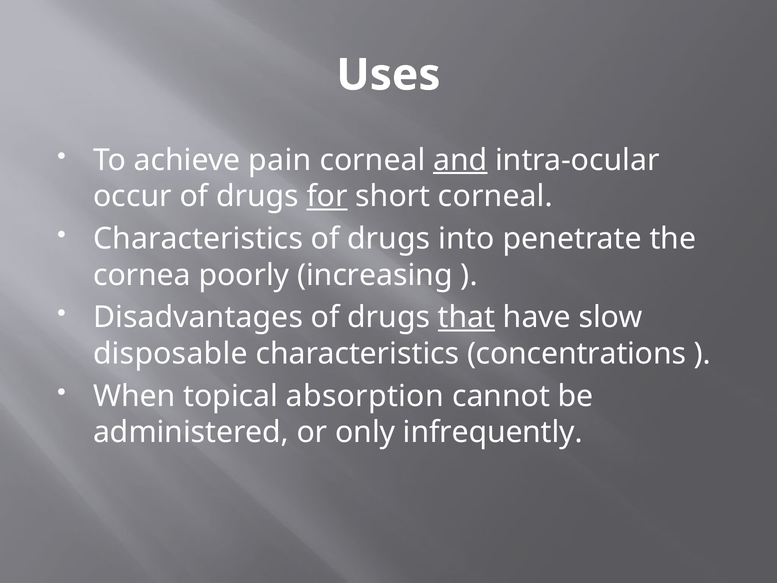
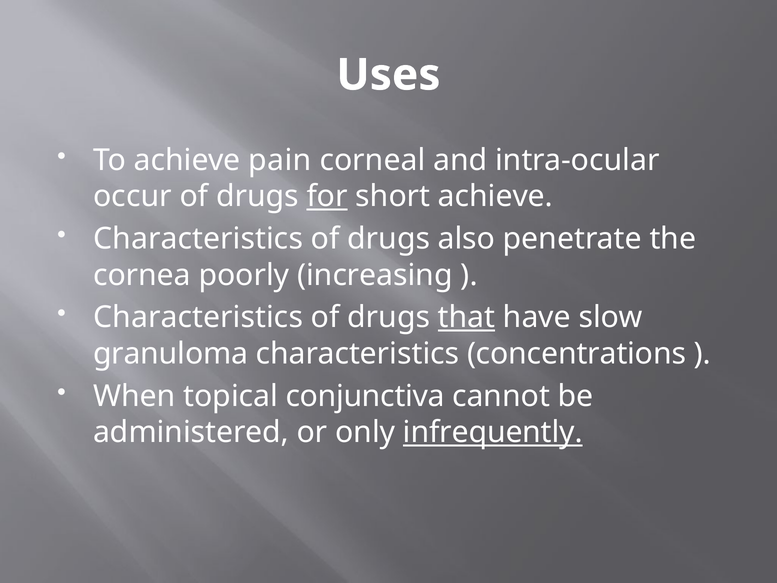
and underline: present -> none (460, 160)
short corneal: corneal -> achieve (496, 196)
into: into -> also (466, 239)
Disadvantages: Disadvantages -> Characteristics (198, 317)
disposable: disposable -> granuloma (171, 354)
absorption: absorption -> conjunctiva (365, 396)
infrequently underline: none -> present (493, 432)
